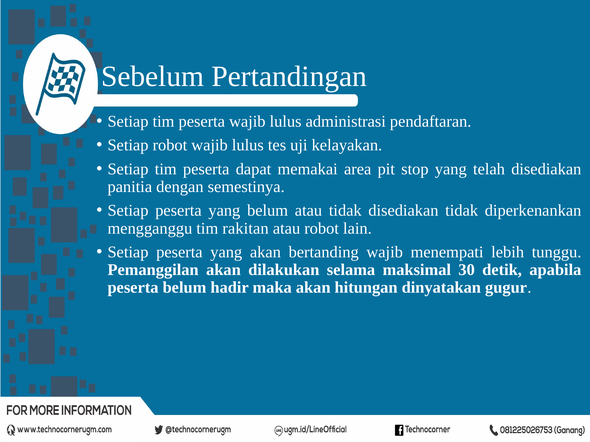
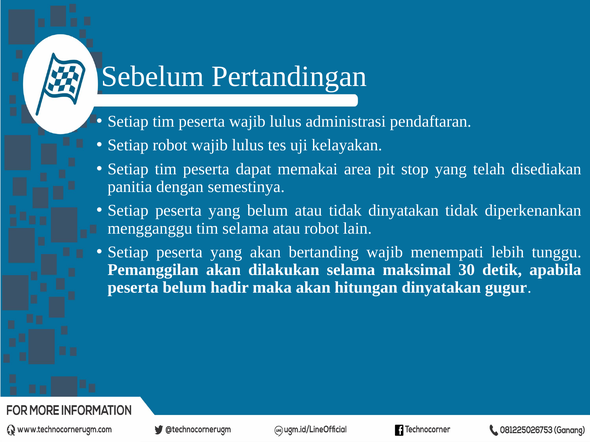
tidak disediakan: disediakan -> dinyatakan (404, 211)
tim rakitan: rakitan -> selama (245, 229)
